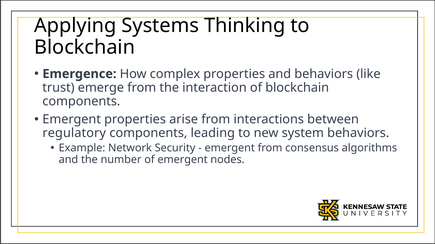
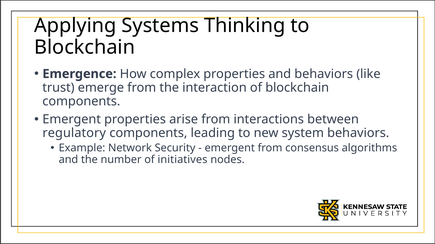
of emergent: emergent -> initiatives (182, 160)
